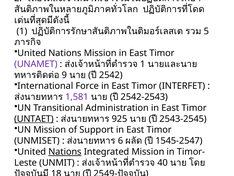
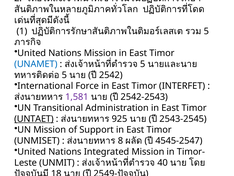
UNAMET colour: purple -> blue (36, 64)
1: 1 -> 5 (143, 64)
9: 9 -> 5 (64, 75)
6: 6 -> 8 (120, 140)
1545-2547: 1545-2547 -> 4545-2547 (179, 140)
Nations underline: present -> none (65, 151)
